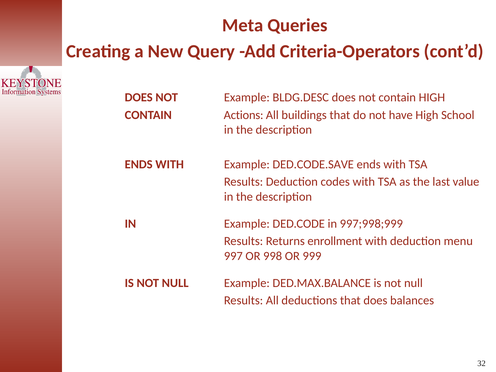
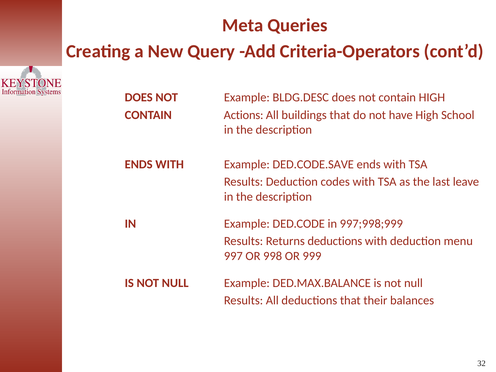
value: value -> leave (466, 182)
Returns enrollment: enrollment -> deductions (335, 241)
that does: does -> their (375, 300)
